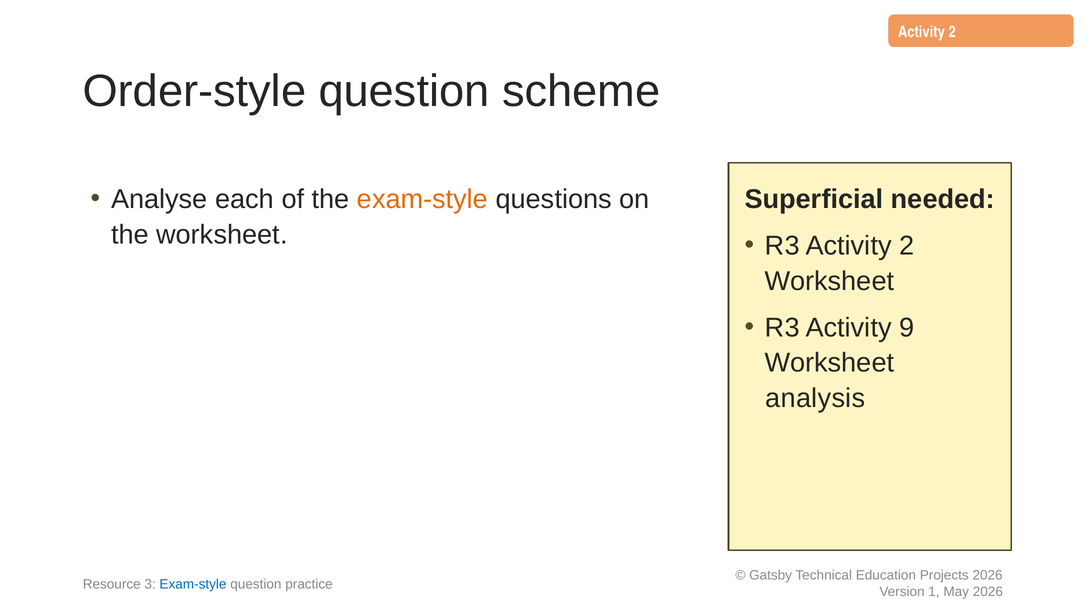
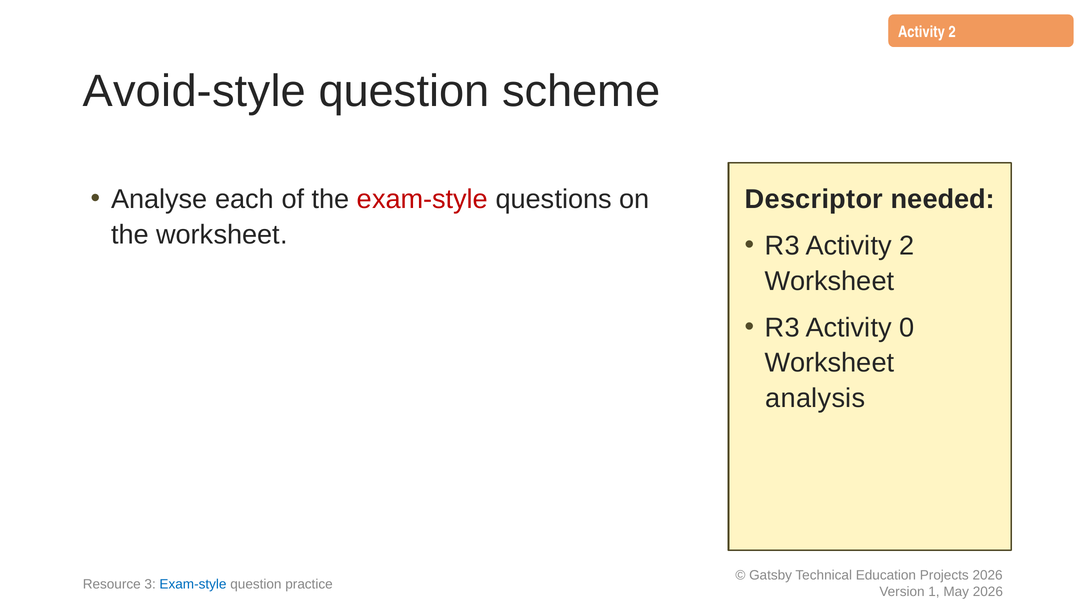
Order-style: Order-style -> Avoid-style (194, 91)
exam-style colour: orange -> red (423, 199)
Superficial: Superficial -> Descriptor (814, 199)
9: 9 -> 0 (907, 328)
